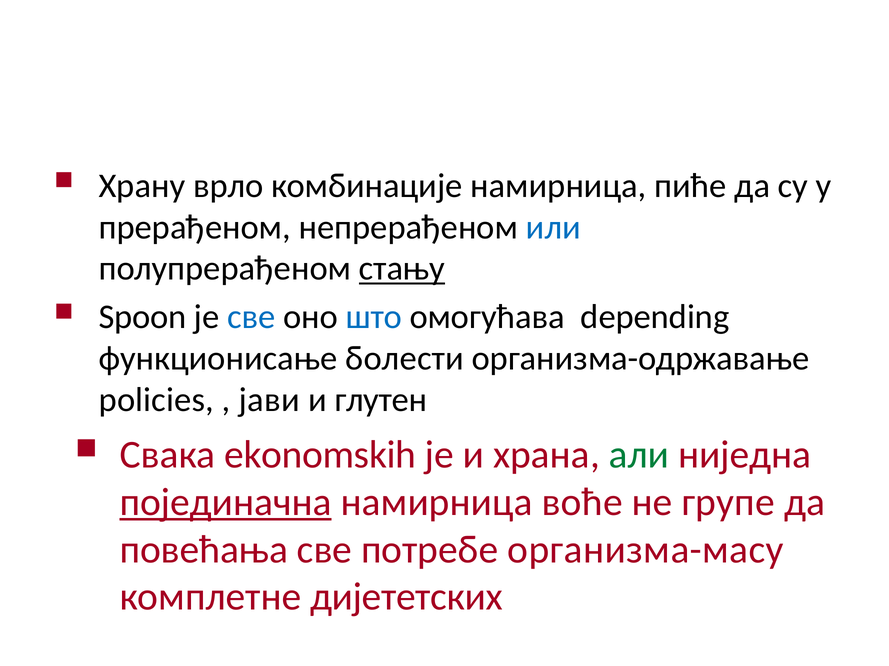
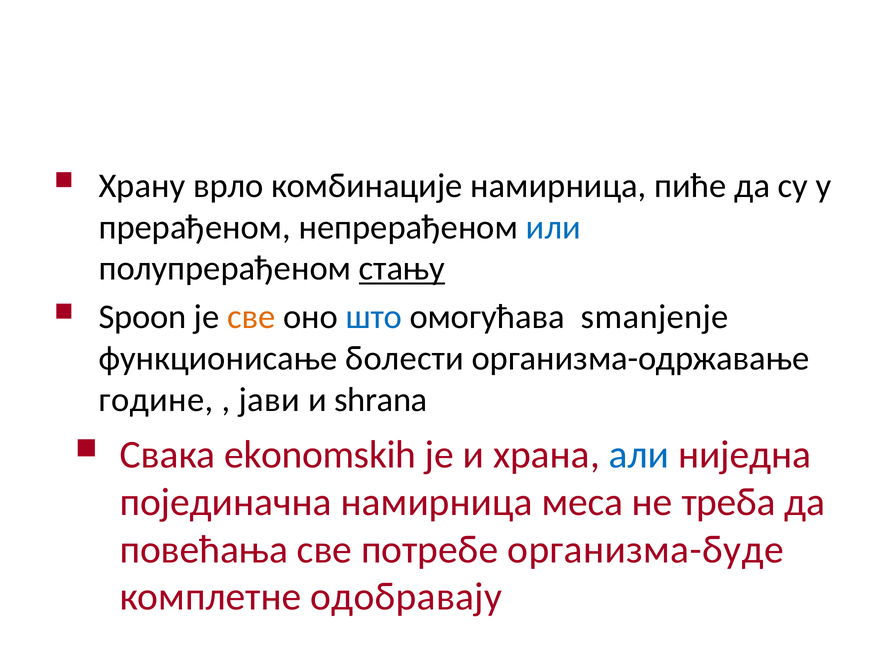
све colour: blue -> orange (251, 317)
depending: depending -> smanjenje (655, 317)
policies: policies -> године (156, 400)
глутен: глутен -> shrana (381, 400)
али colour: green -> blue (639, 455)
појединачна underline: present -> none (226, 503)
воће: воће -> меса (582, 503)
групе: групе -> треба (728, 503)
организма-масу: организма-масу -> организма-буде (646, 550)
дијететских: дијететских -> одобравају (406, 598)
